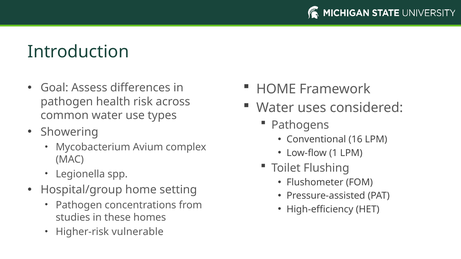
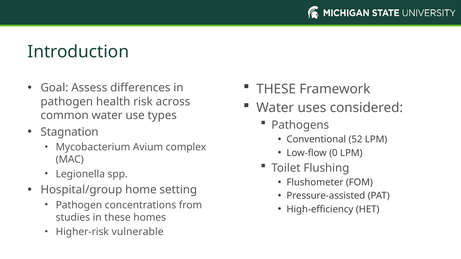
HOME: HOME -> THESE (276, 89)
Showering: Showering -> Stagnation (70, 132)
16: 16 -> 52 (355, 140)
1: 1 -> 0 (333, 153)
